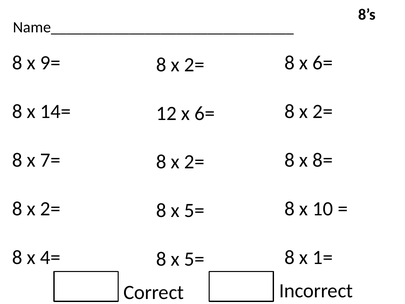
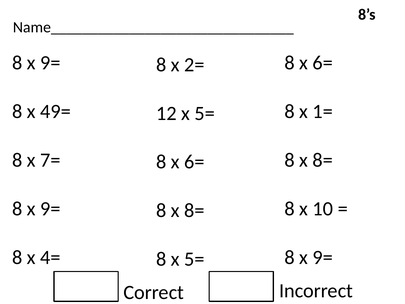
14=: 14= -> 49= (55, 111)
2=: 2= -> 1= (323, 111)
12 x 6=: 6= -> 5= (205, 113)
2=: 2= -> 6= (194, 162)
2=: 2= -> 9= (50, 209)
5=: 5= -> 8= (194, 210)
1=: 1= -> 9= (323, 257)
